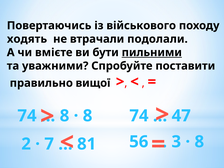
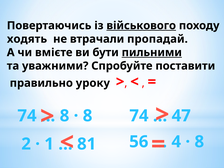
військового underline: none -> present (141, 26)
подолали: подолали -> пропадай (157, 39)
вищої: вищої -> уроку (93, 83)
3: 3 -> 4 (176, 142)
7: 7 -> 1 (49, 144)
